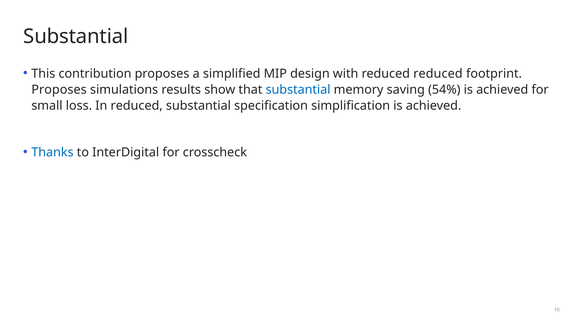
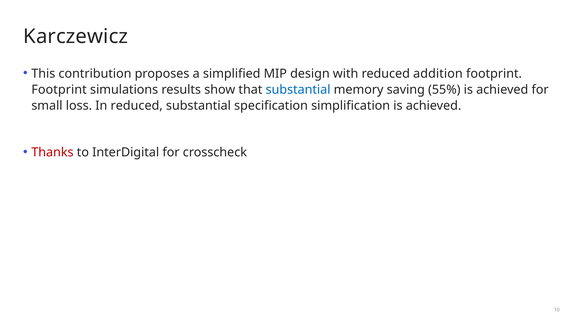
Substantial: Substantial -> Karczewicz (76, 37)
reduced reduced: reduced -> addition (438, 74)
Proposes: Proposes -> Footprint (59, 90)
54%: 54% -> 55% (444, 90)
Thanks colour: blue -> red (52, 152)
